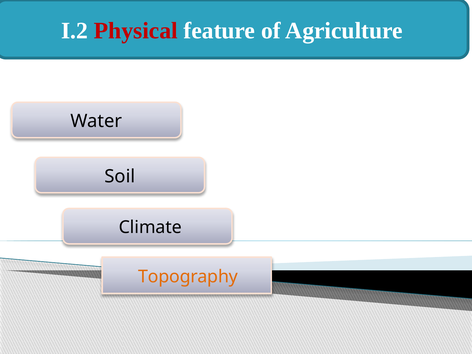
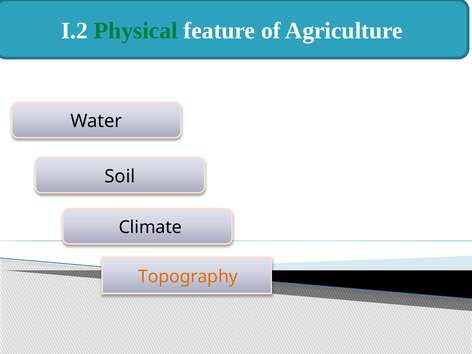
Physical colour: red -> green (136, 31)
